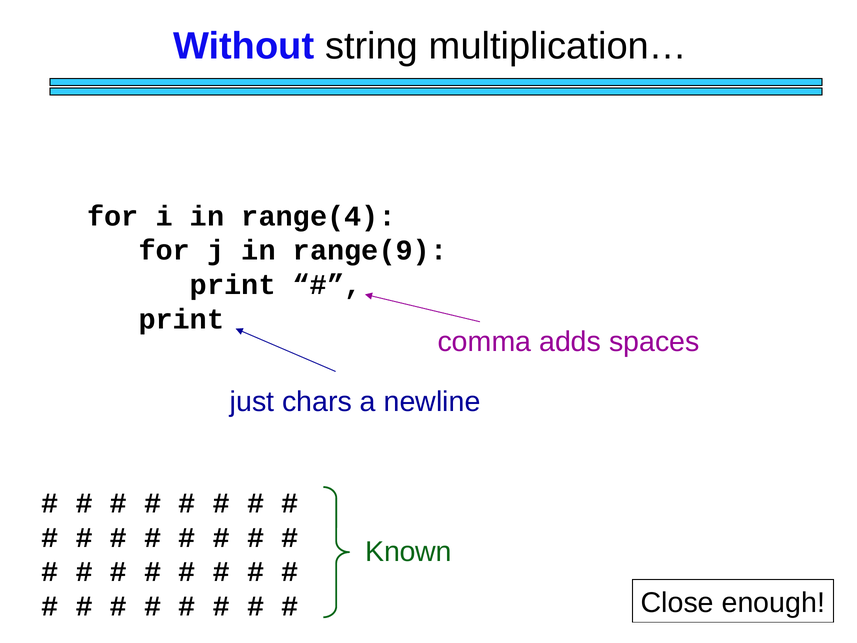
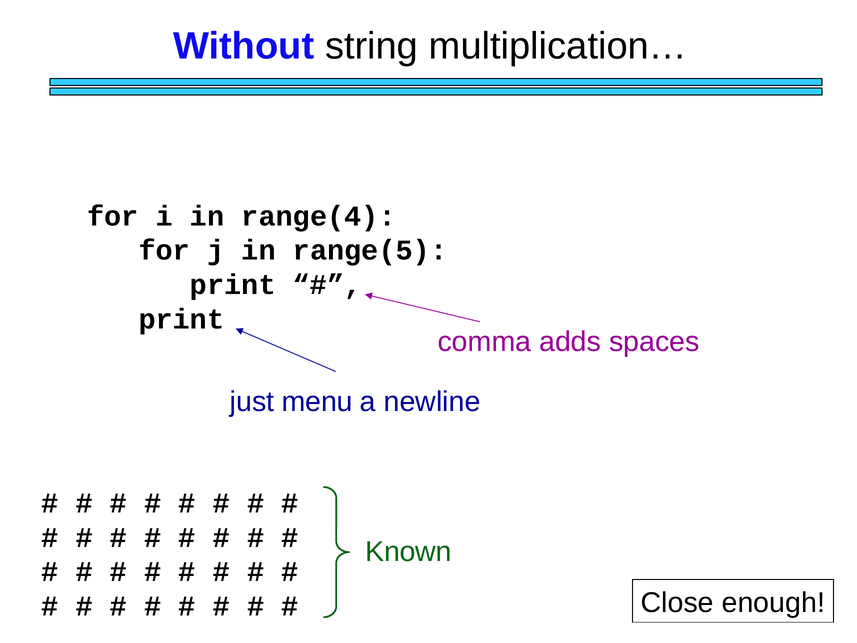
range(9: range(9 -> range(5 (370, 250)
chars: chars -> menu (317, 402)
